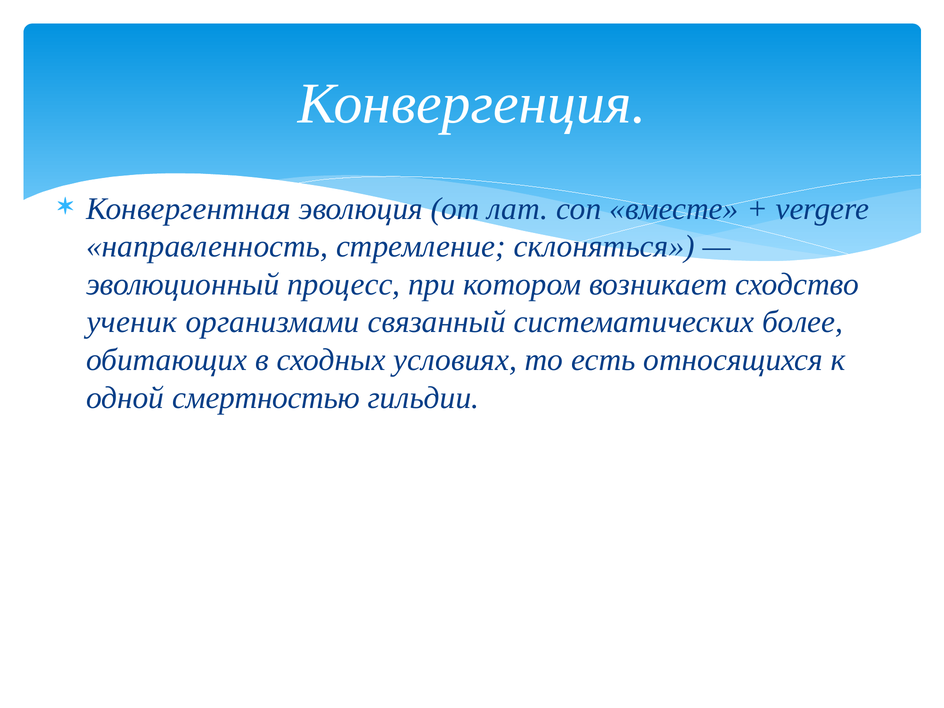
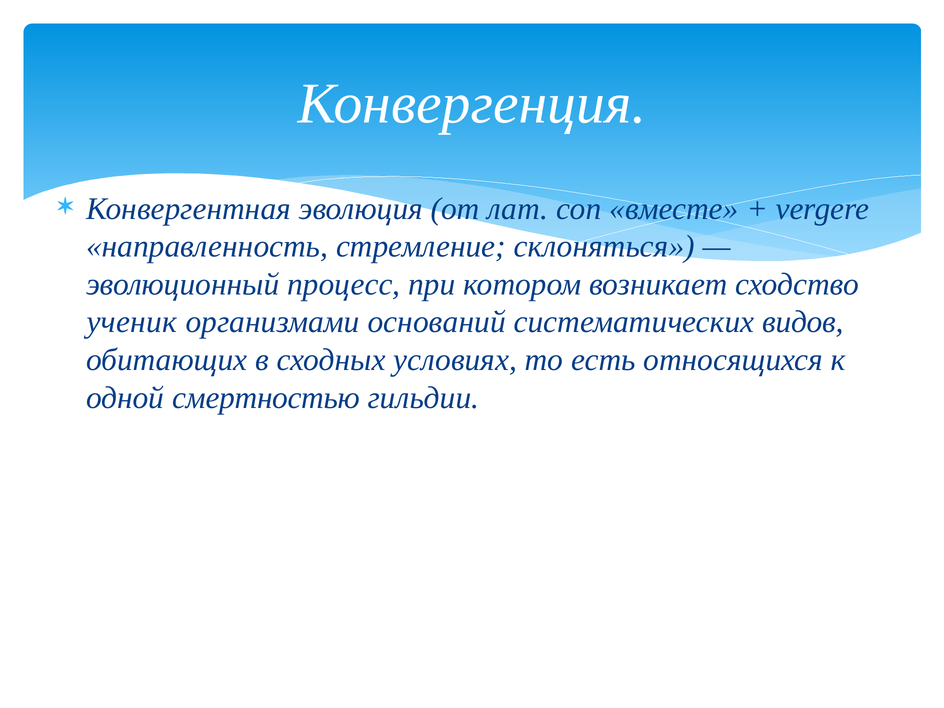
связанный: связанный -> оснований (437, 322)
более: более -> видов (803, 322)
